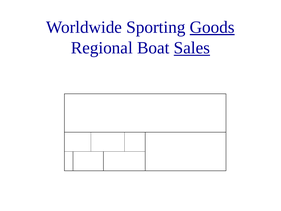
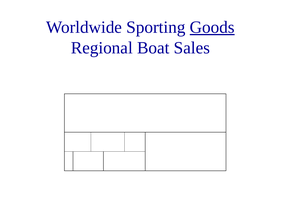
Sales underline: present -> none (192, 48)
